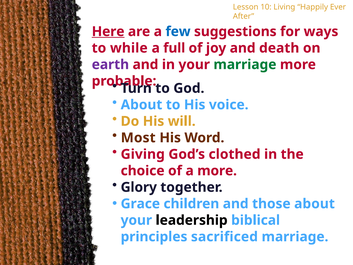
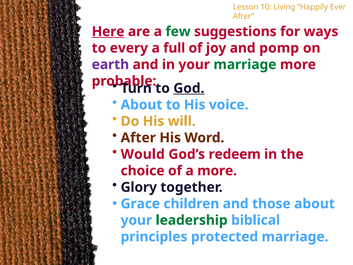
few colour: blue -> green (178, 32)
while: while -> every (129, 48)
death: death -> pomp (279, 48)
God underline: none -> present (189, 88)
Most: Most -> After (138, 138)
Giving: Giving -> Would (143, 154)
clothed: clothed -> redeem (235, 154)
leadership colour: black -> green (192, 220)
sacrificed: sacrificed -> protected (225, 237)
